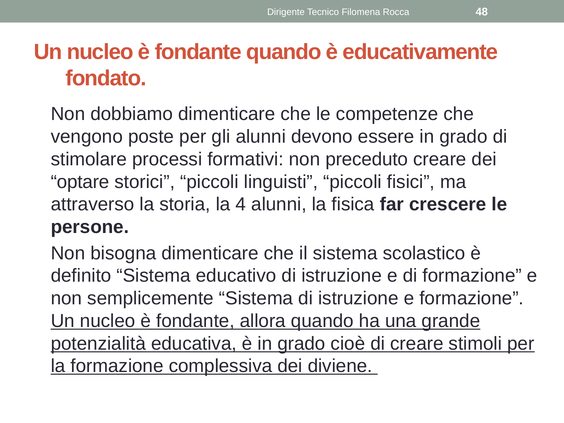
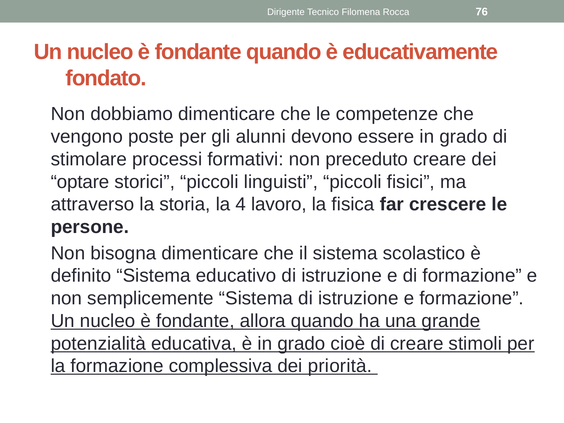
48: 48 -> 76 (482, 12)
4 alunni: alunni -> lavoro (279, 204)
diviene: diviene -> priorità (340, 366)
